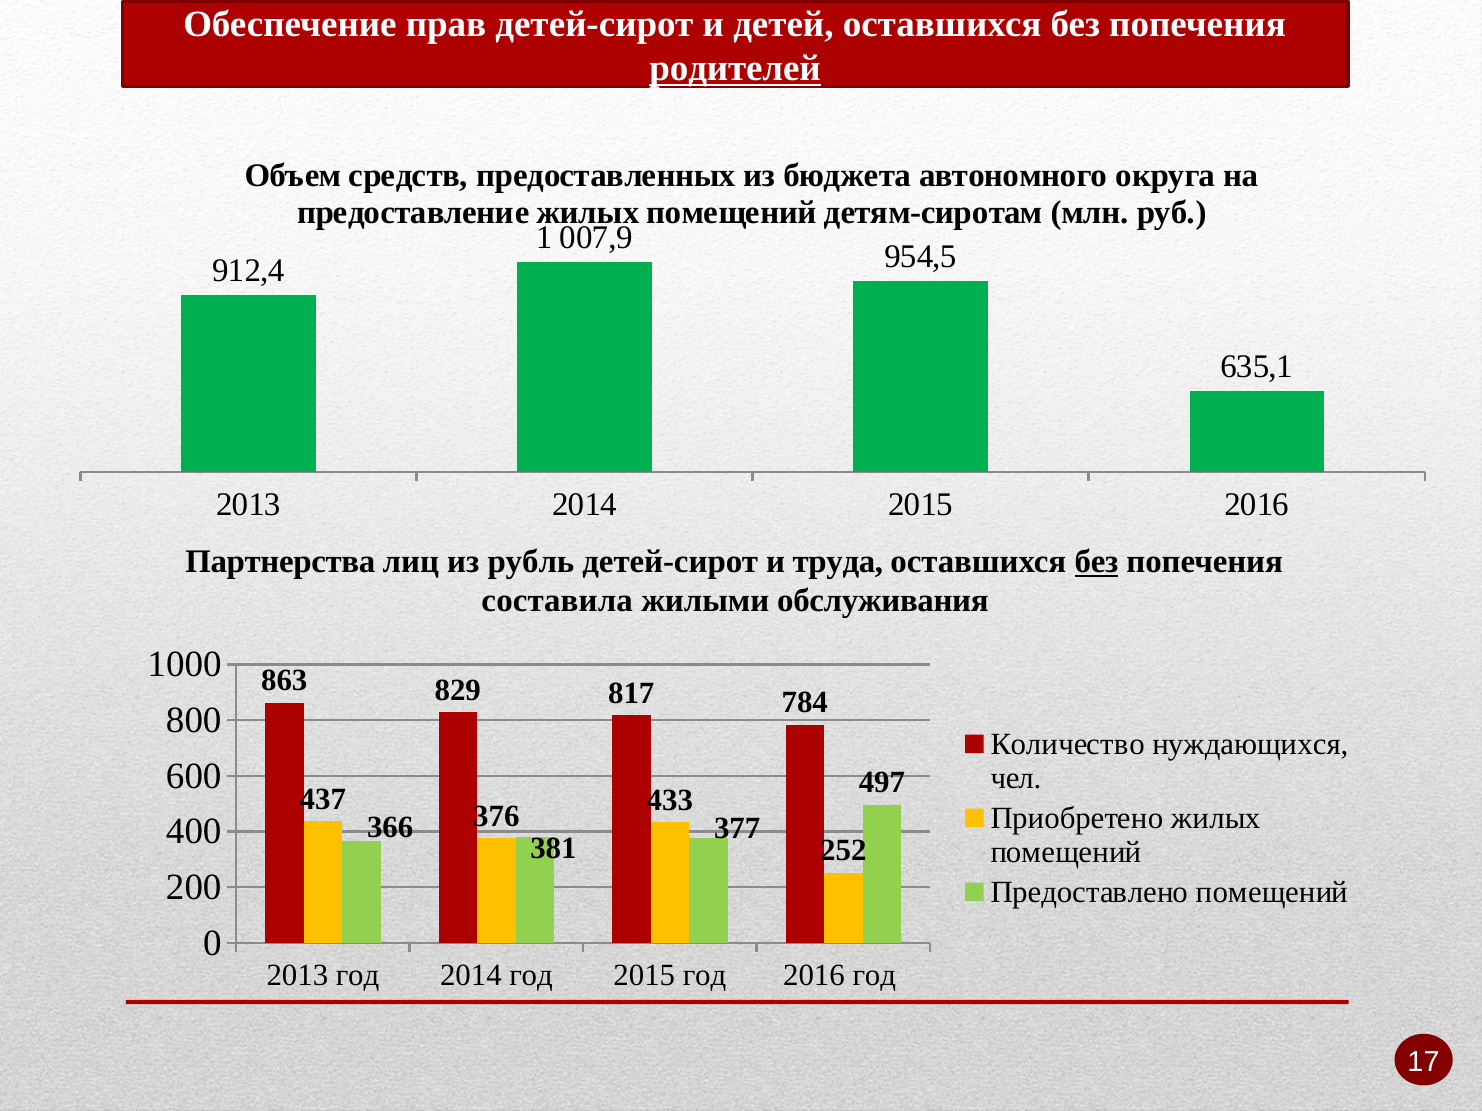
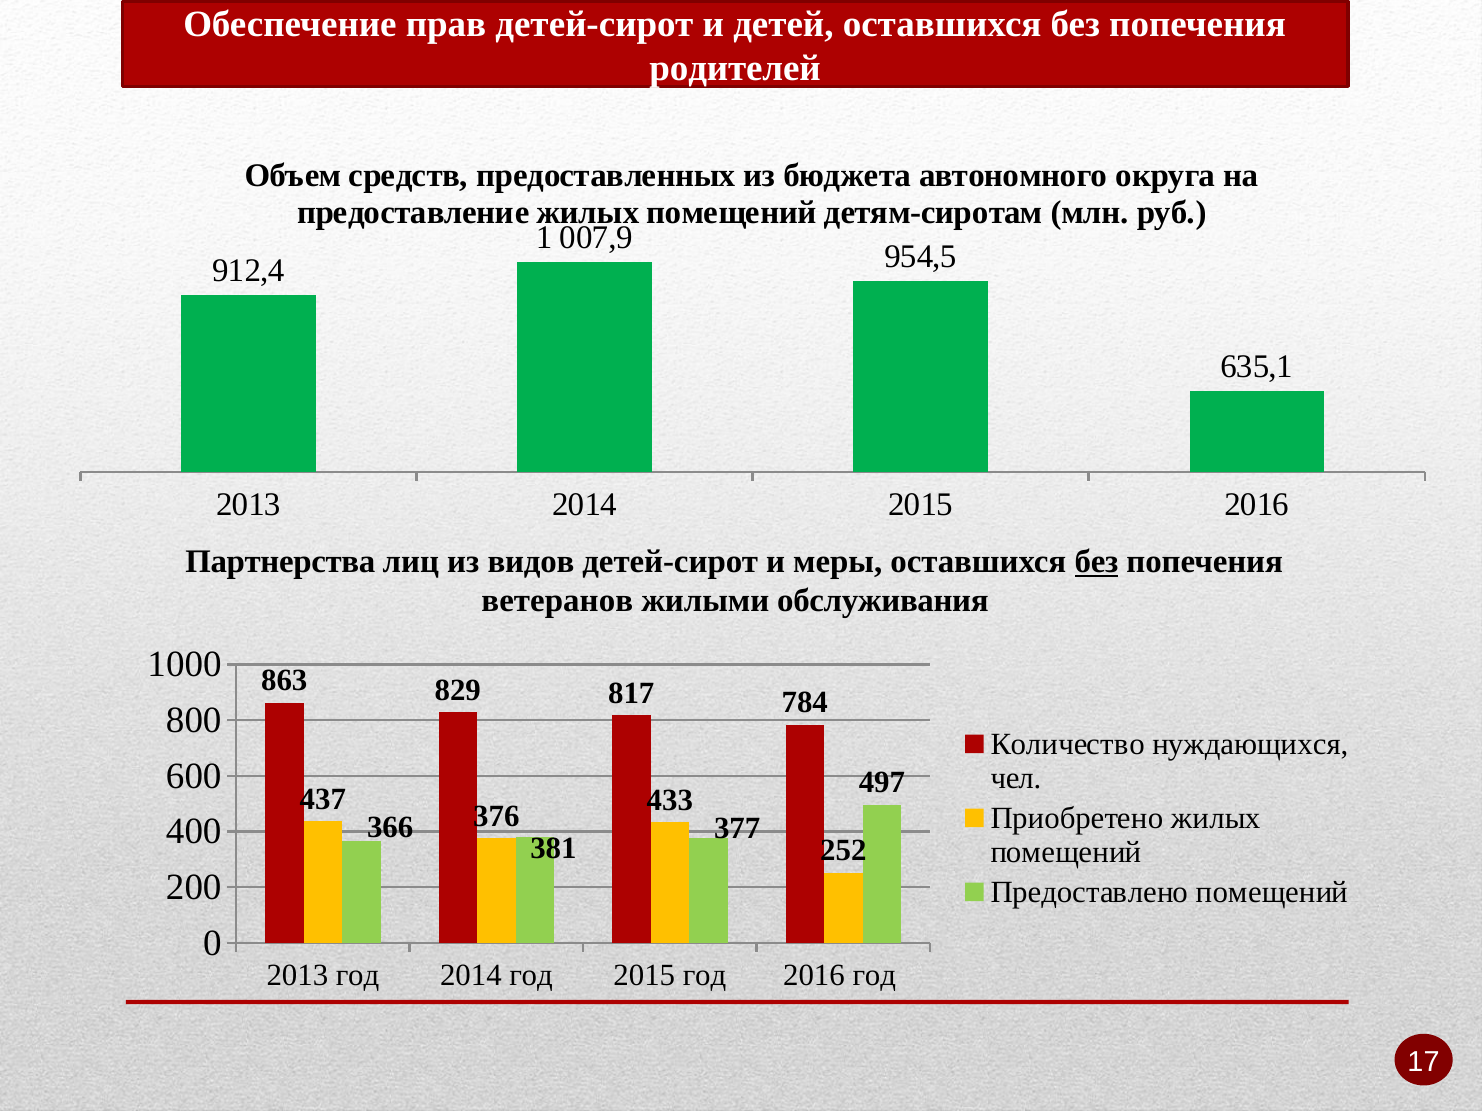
родителей underline: present -> none (735, 69)
рубль: рубль -> видов (531, 562)
труда: труда -> меры (838, 562)
составила: составила -> ветеранов (557, 601)
